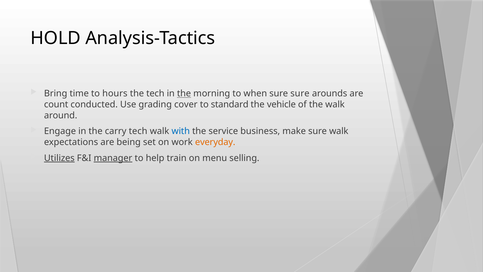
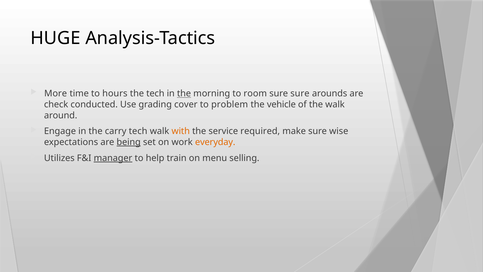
HOLD: HOLD -> HUGE (56, 38)
Bring: Bring -> More (56, 93)
when: when -> room (255, 93)
count: count -> check (56, 104)
standard: standard -> problem (230, 104)
with colour: blue -> orange (181, 131)
business: business -> required (260, 131)
sure walk: walk -> wise (339, 131)
being underline: none -> present (129, 142)
Utilizes underline: present -> none (59, 158)
